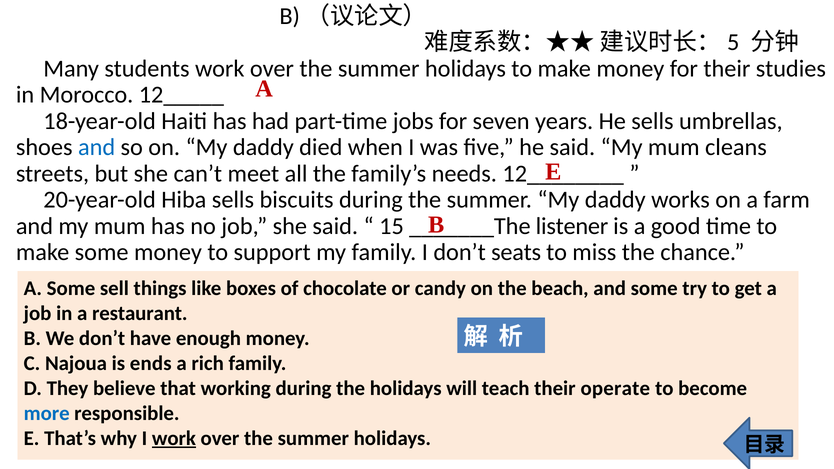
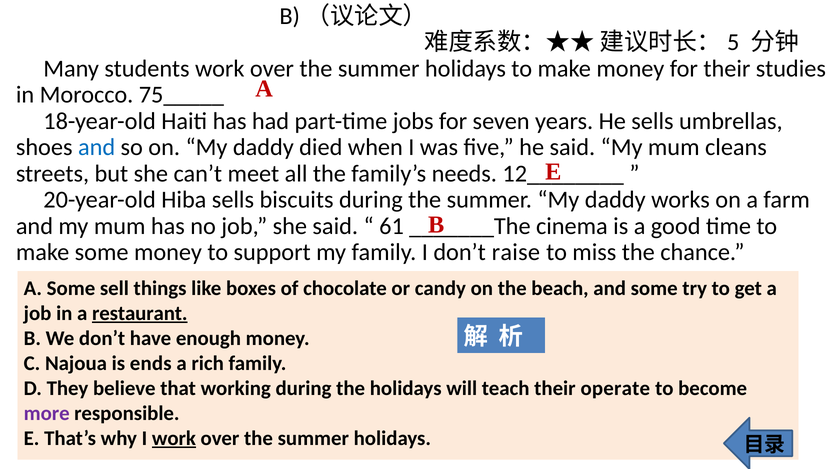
12_____: 12_____ -> 75_____ (181, 95)
15: 15 -> 61 (392, 226)
listener: listener -> cinema (572, 226)
seats: seats -> raise (516, 253)
restaurant underline: none -> present (140, 313)
more colour: blue -> purple (47, 413)
